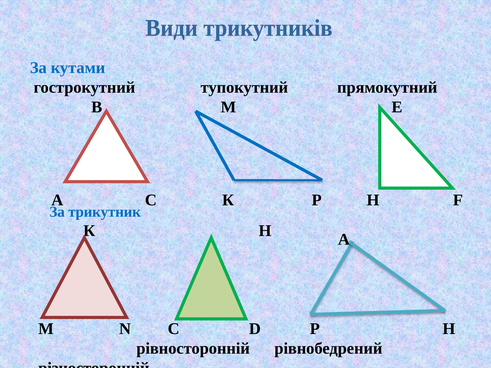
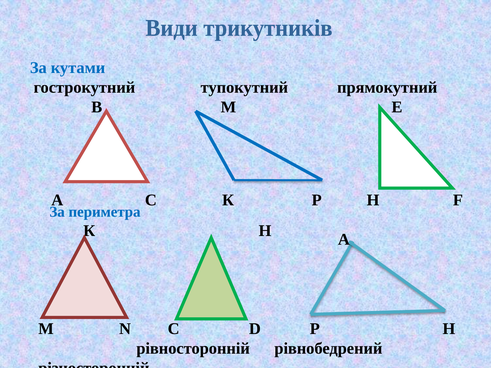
трикутник: трикутник -> периметра (105, 212)
